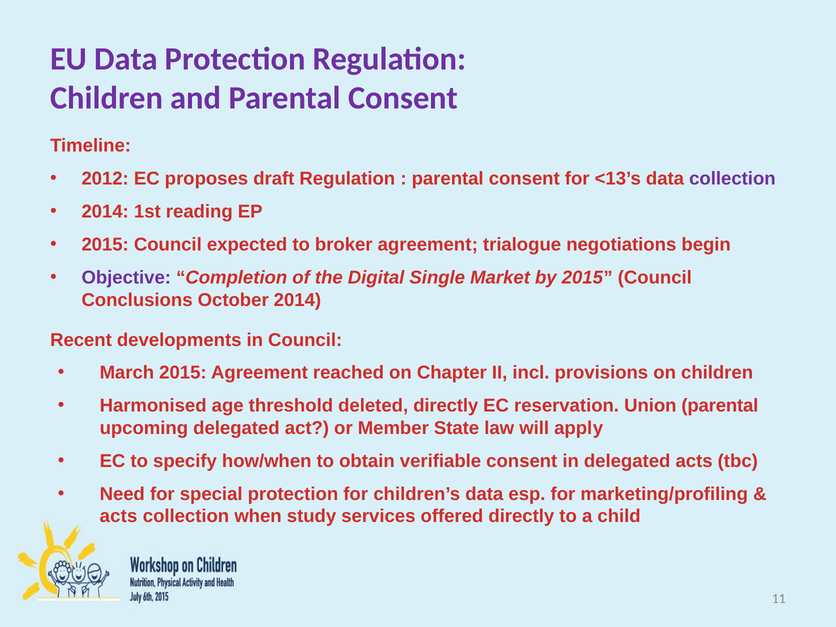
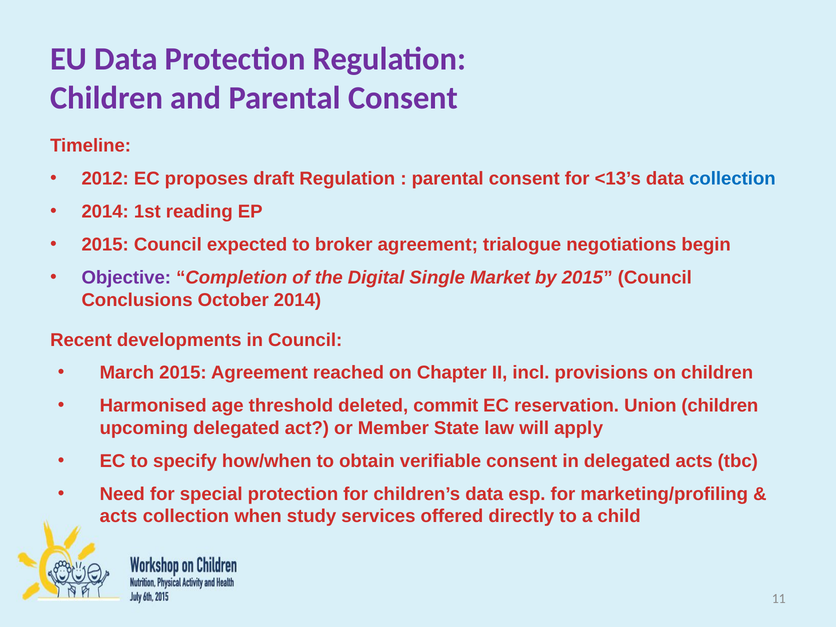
collection colour: purple -> blue (732, 179)
deleted directly: directly -> commit (446, 406)
Union parental: parental -> children (720, 406)
